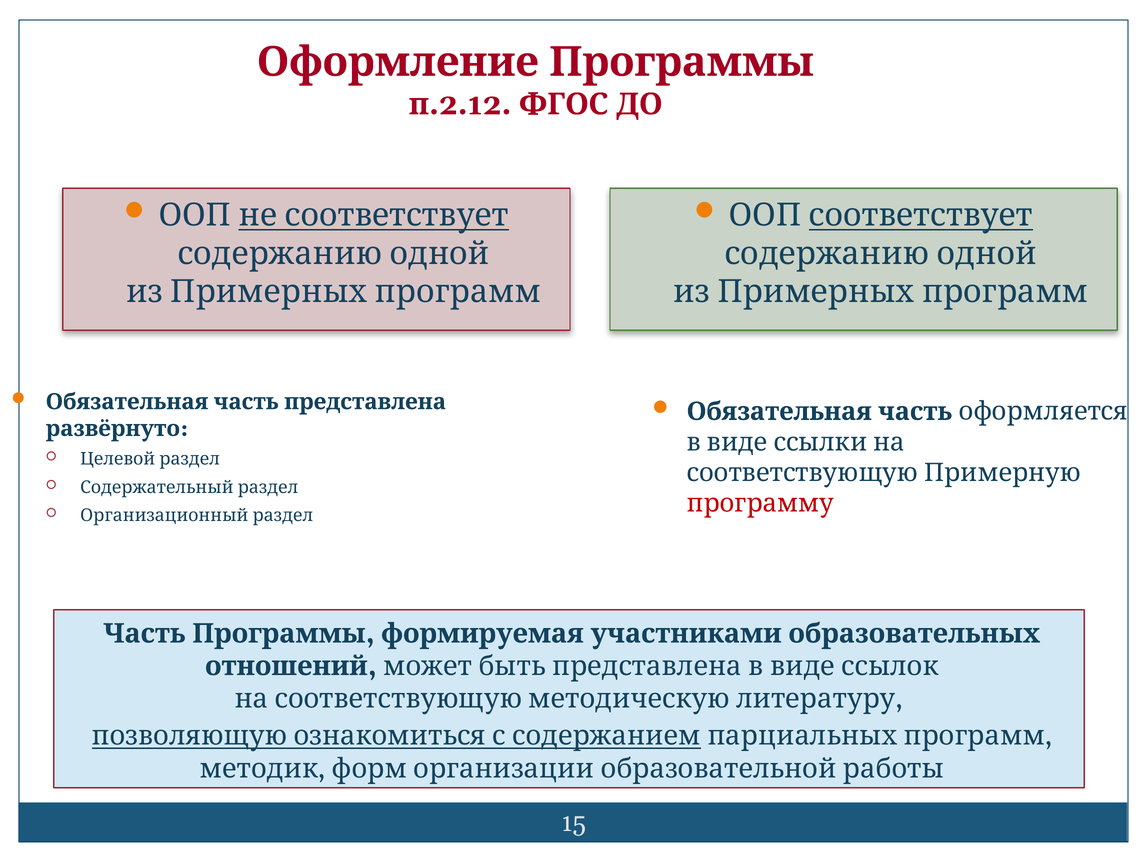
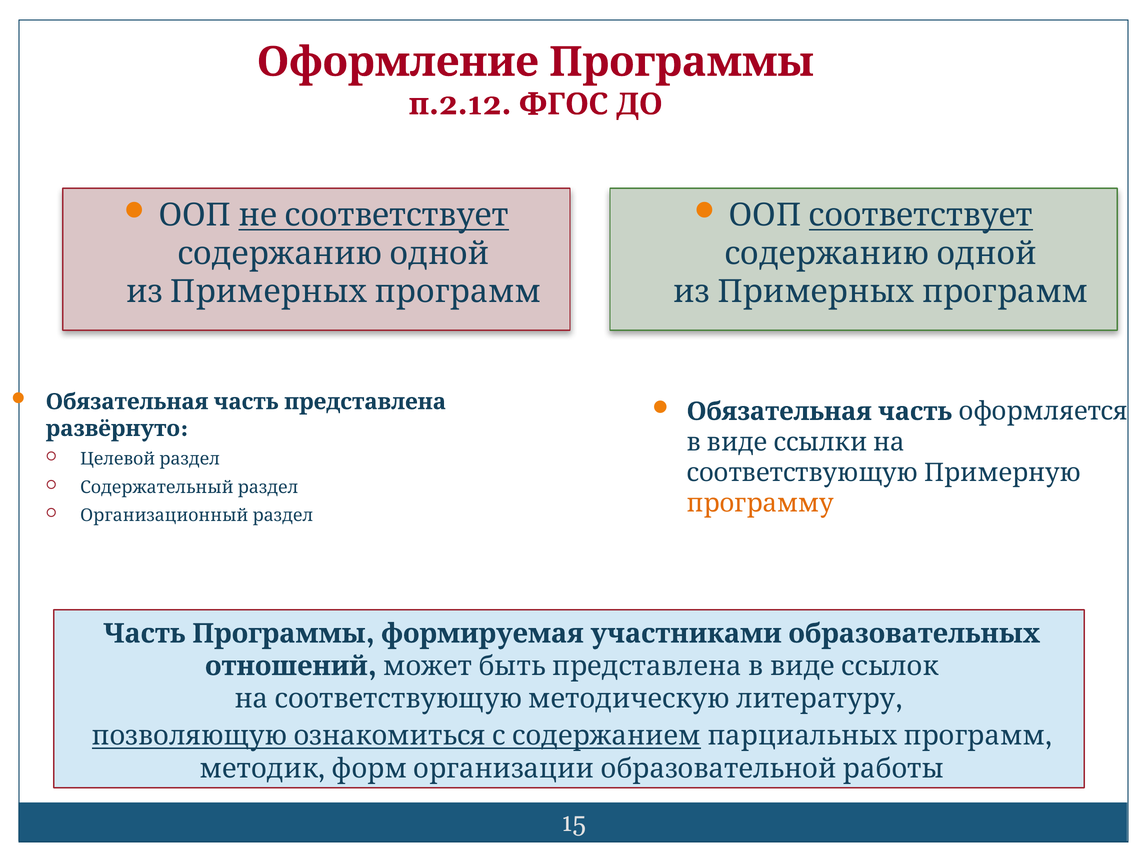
программу colour: red -> orange (760, 503)
